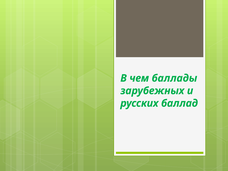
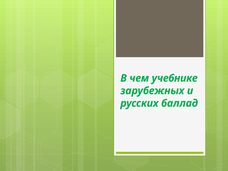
баллады: баллады -> учебнике (175, 78)
